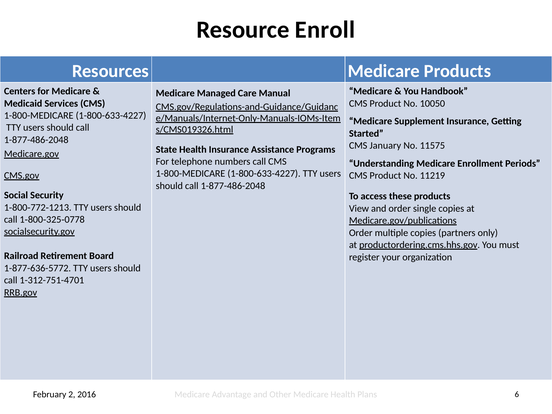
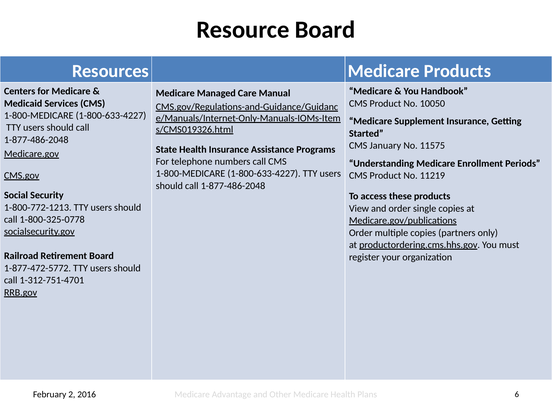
Resource Enroll: Enroll -> Board (325, 30)
1-877-636-5772: 1-877-636-5772 -> 1-877-472-5772 (38, 268)
